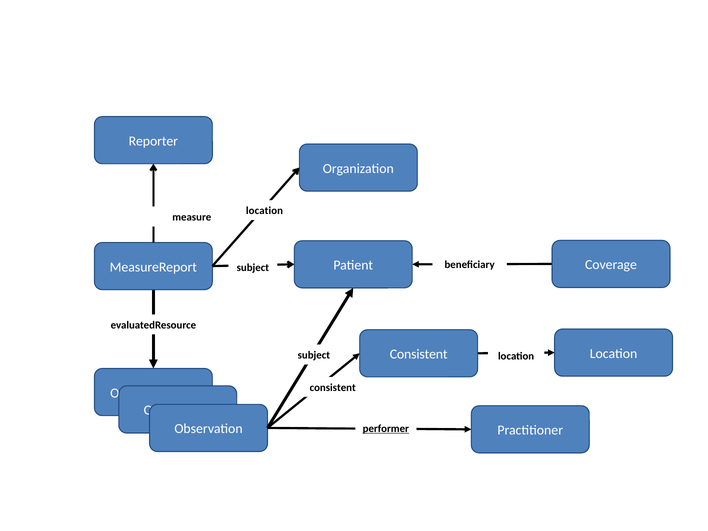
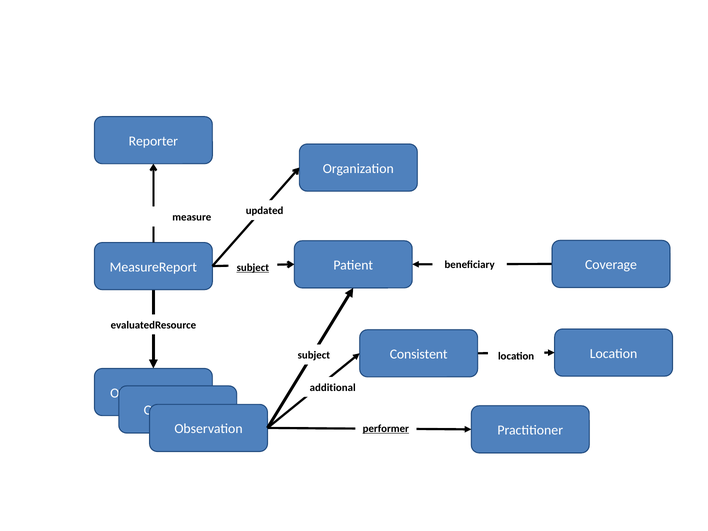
location: location -> updated (265, 211)
subject underline: none -> present (253, 267)
consistent: consistent -> additional (333, 388)
